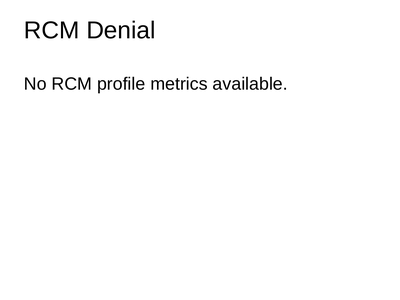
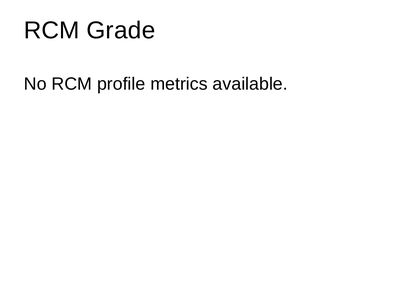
Denial: Denial -> Grade (121, 30)
